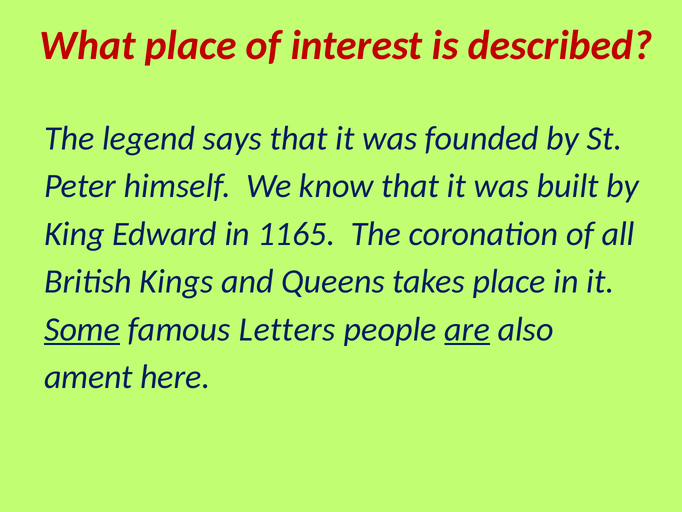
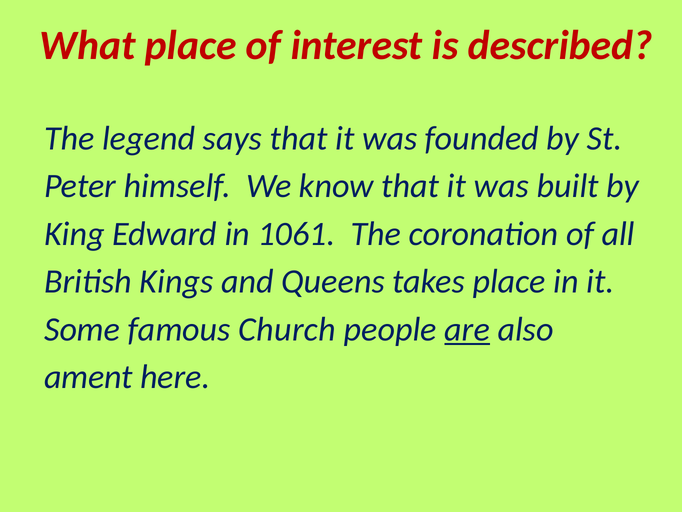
1165: 1165 -> 1061 (296, 234)
Some underline: present -> none (82, 329)
Letters: Letters -> Church (287, 329)
